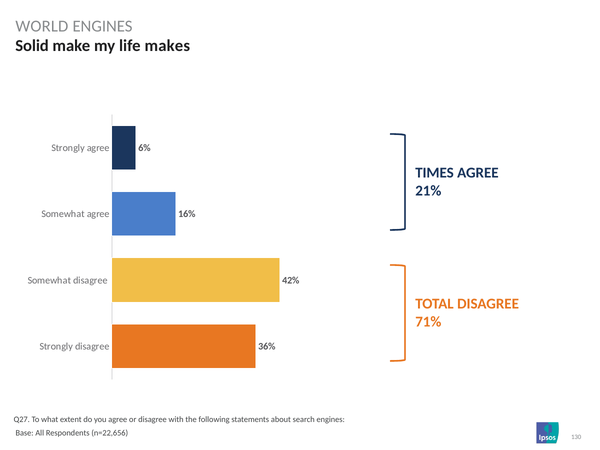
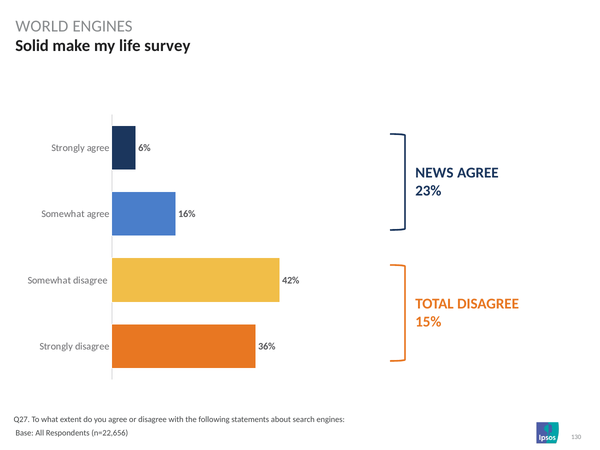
makes: makes -> survey (167, 46)
TIMES: TIMES -> NEWS (434, 173)
21%: 21% -> 23% (428, 191)
71%: 71% -> 15% (428, 322)
